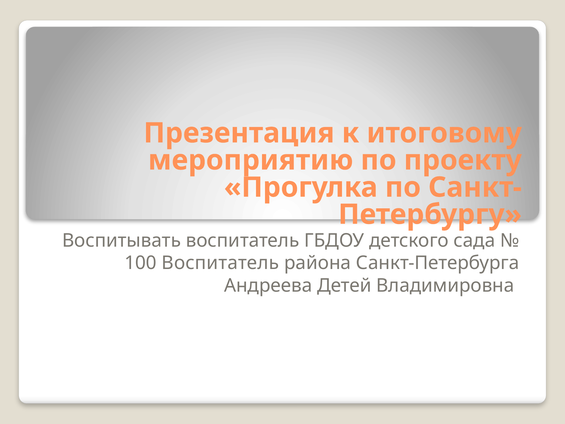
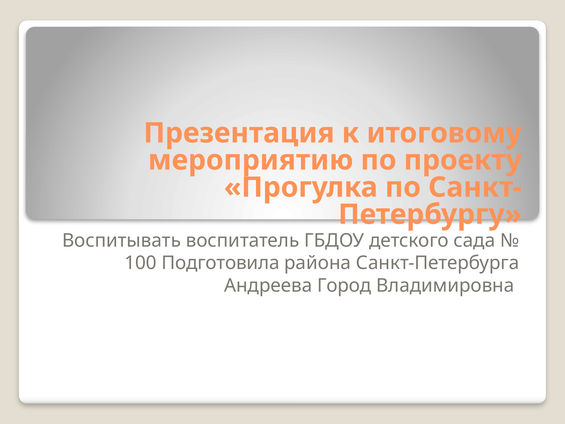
100 Воспитатель: Воспитатель -> Подготовила (221, 263)
Детей: Детей -> Город (344, 286)
